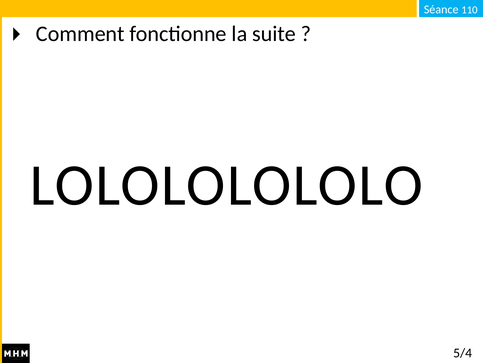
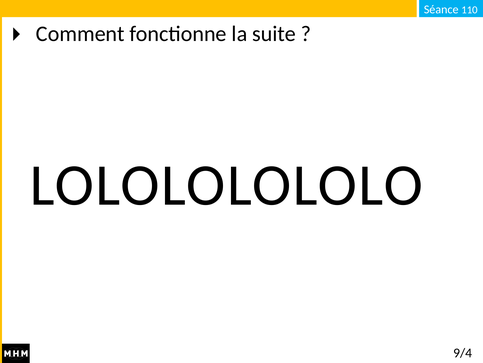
5/4: 5/4 -> 9/4 (463, 352)
